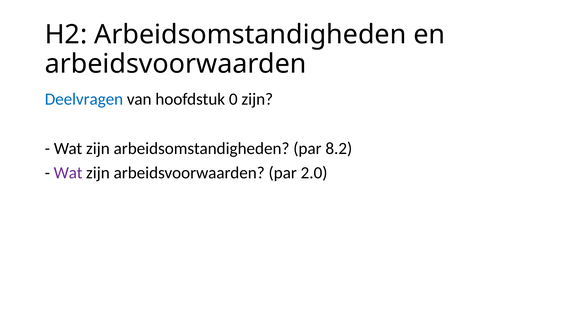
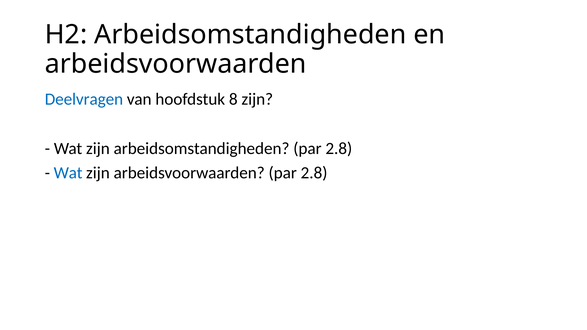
0: 0 -> 8 (233, 99)
arbeidsomstandigheden par 8.2: 8.2 -> 2.8 (339, 148)
Wat colour: purple -> blue (68, 173)
arbeidsvoorwaarden par 2.0: 2.0 -> 2.8 (314, 173)
